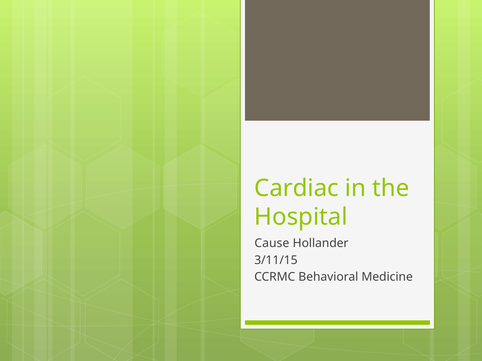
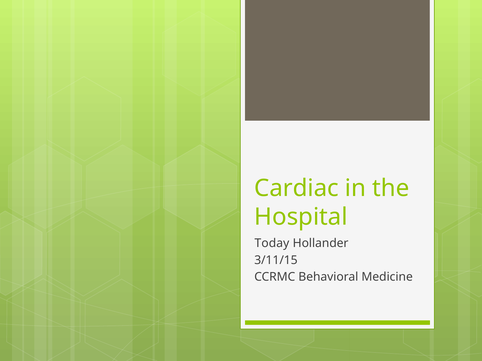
Cause: Cause -> Today (272, 244)
